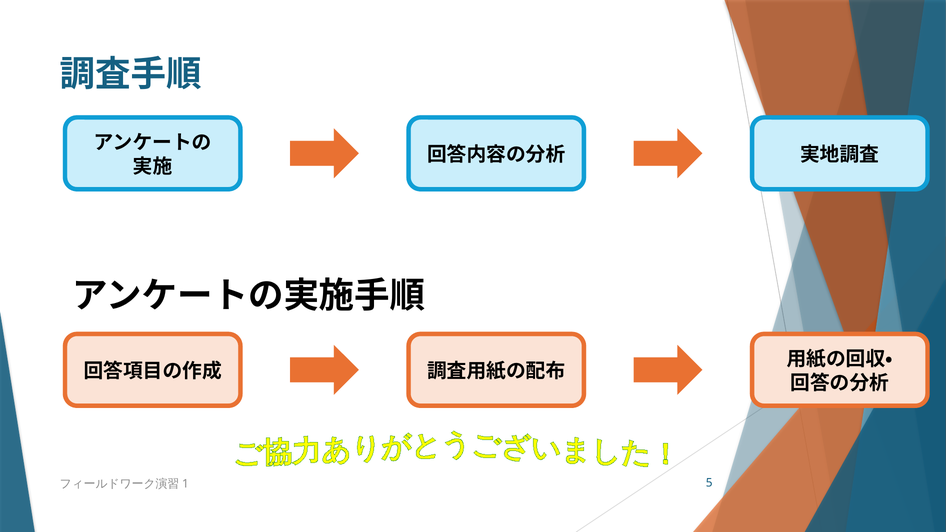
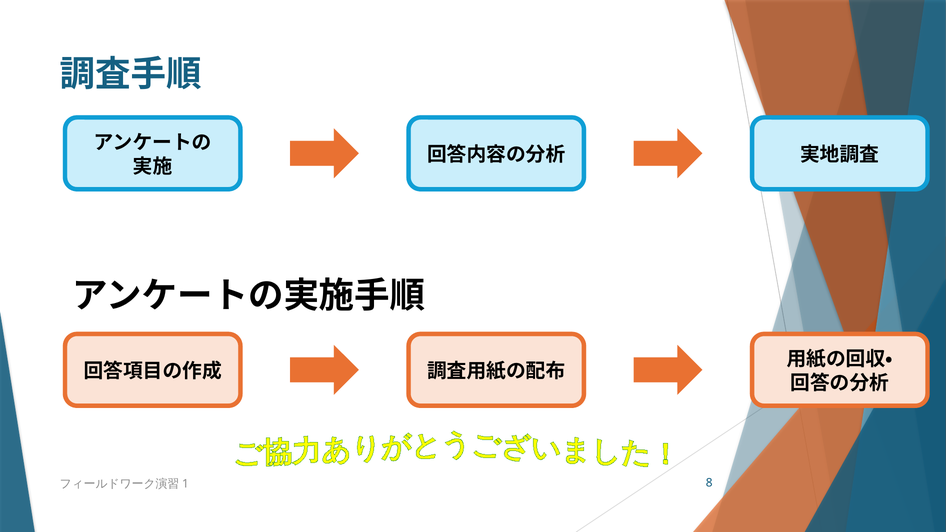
5: 5 -> 8 (709, 483)
